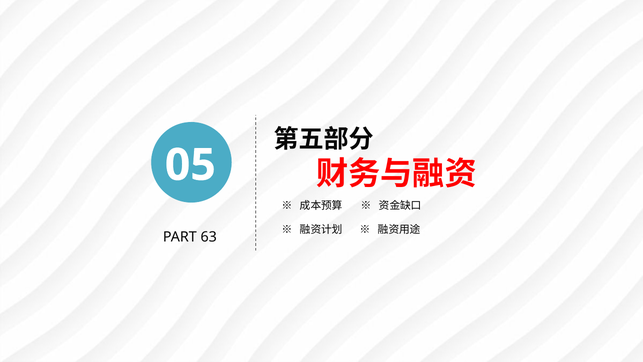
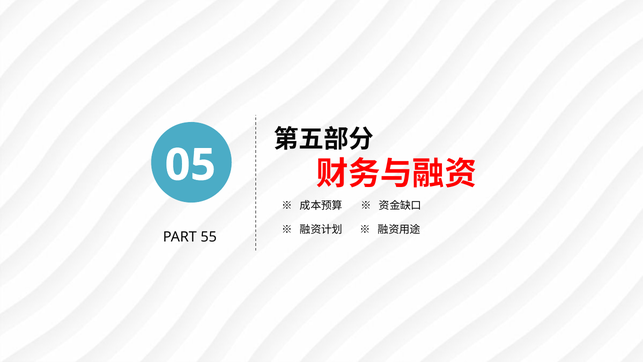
63: 63 -> 55 (209, 237)
